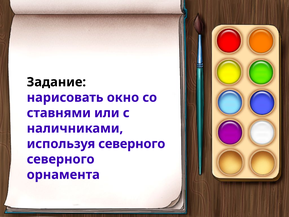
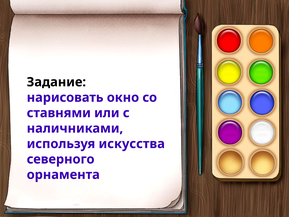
используя северного: северного -> искусства (132, 144)
